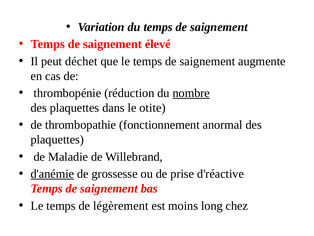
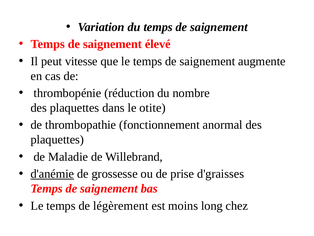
déchet: déchet -> vitesse (81, 61)
nombre underline: present -> none (191, 93)
d'réactive: d'réactive -> d'graisses (221, 174)
